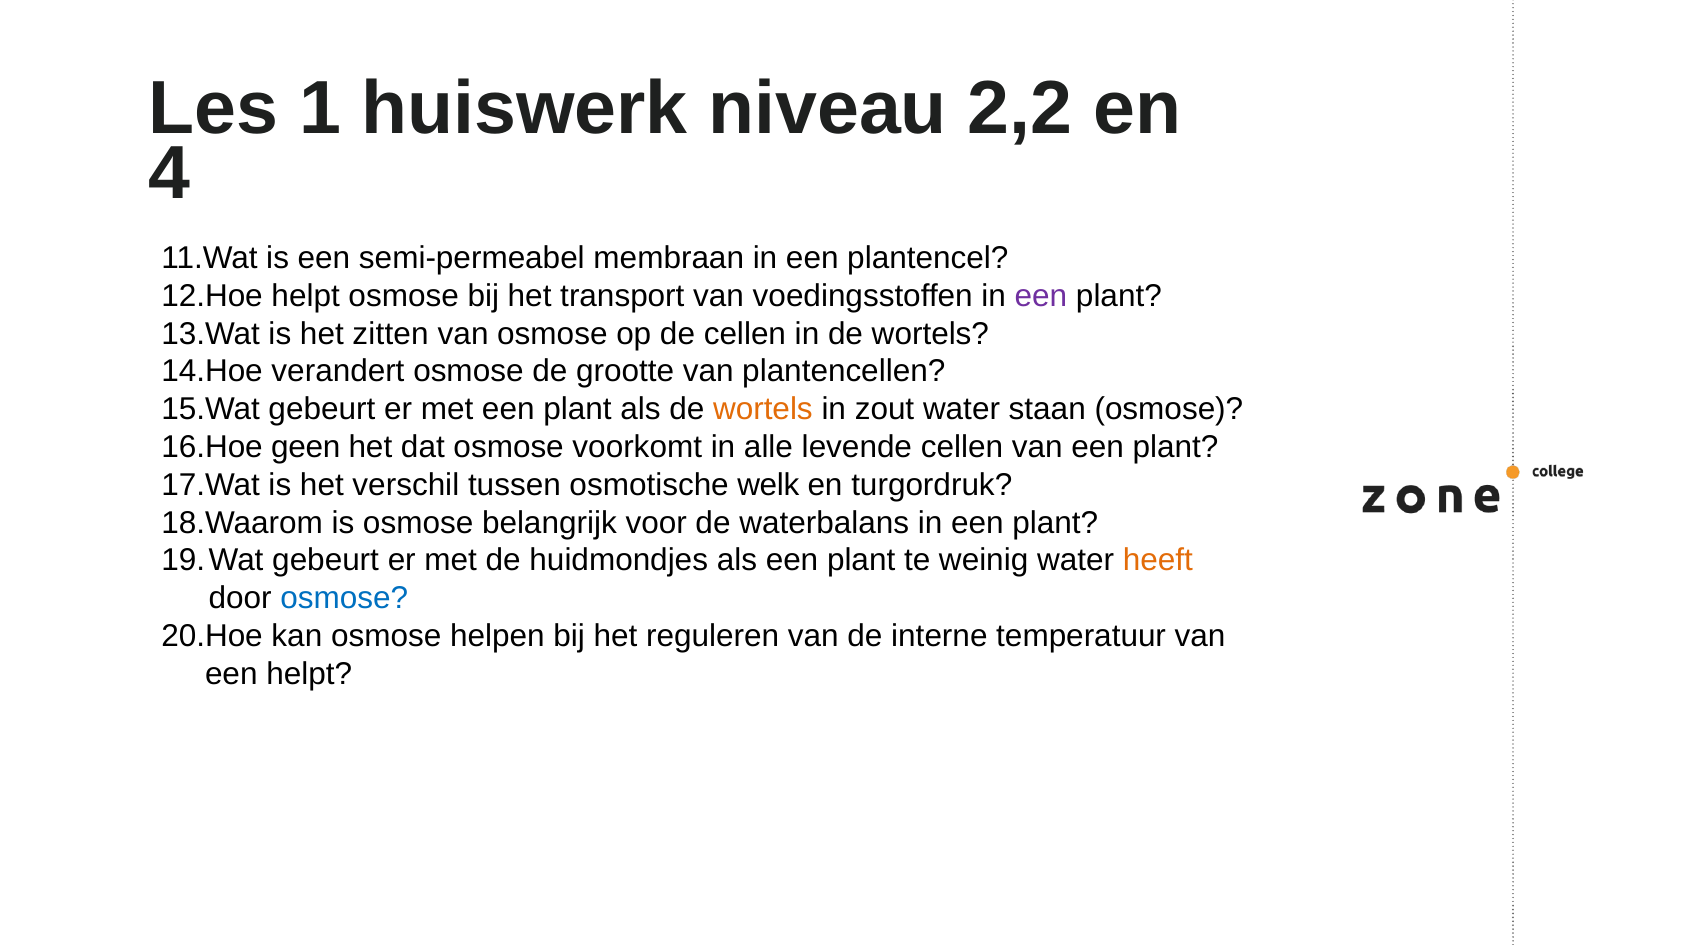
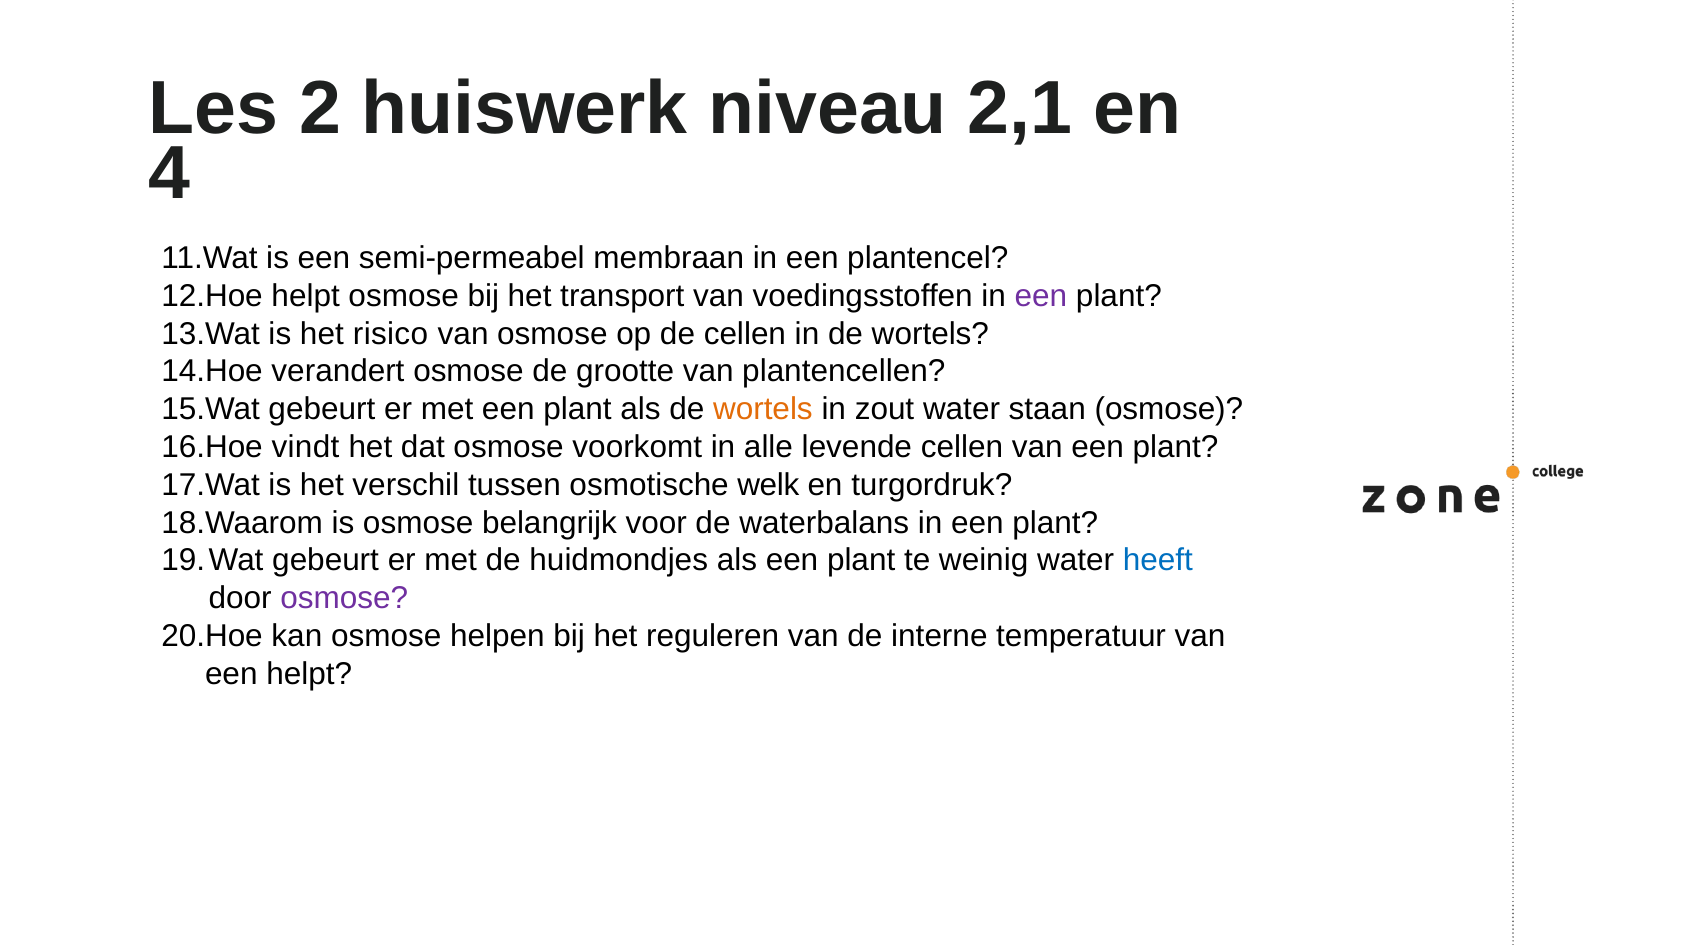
1: 1 -> 2 (320, 109)
2,2: 2,2 -> 2,1 (1020, 109)
zitten: zitten -> risico (391, 334)
geen: geen -> vindt (305, 447)
heeft colour: orange -> blue (1158, 561)
osmose colour: blue -> purple (344, 599)
